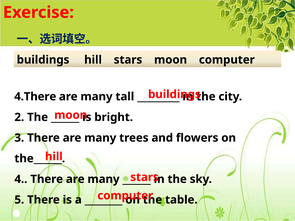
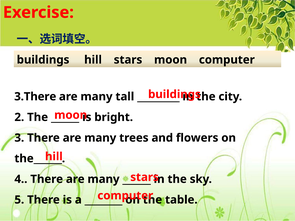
4.There: 4.There -> 3.There (35, 97)
